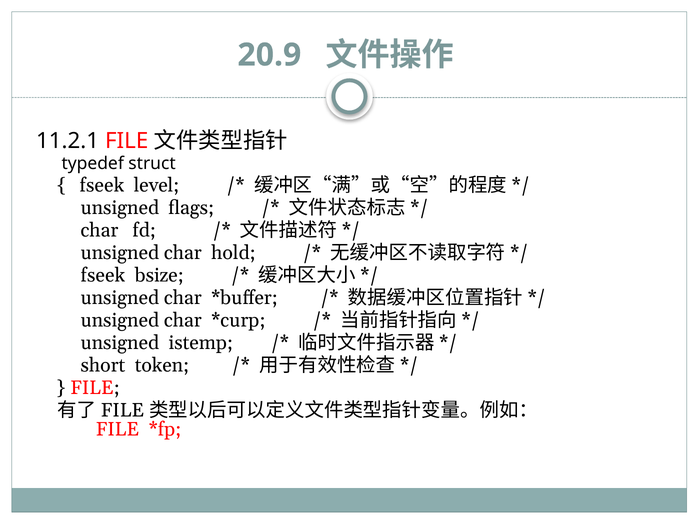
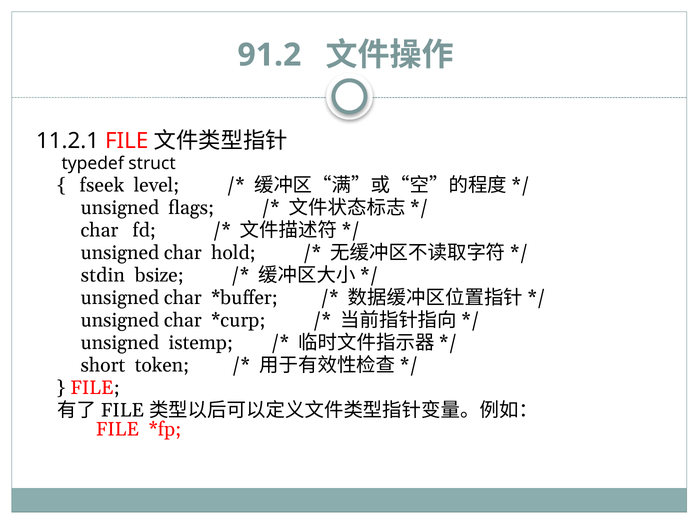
20.9: 20.9 -> 91.2 (269, 55)
fseek: fseek -> stdin (103, 275)
